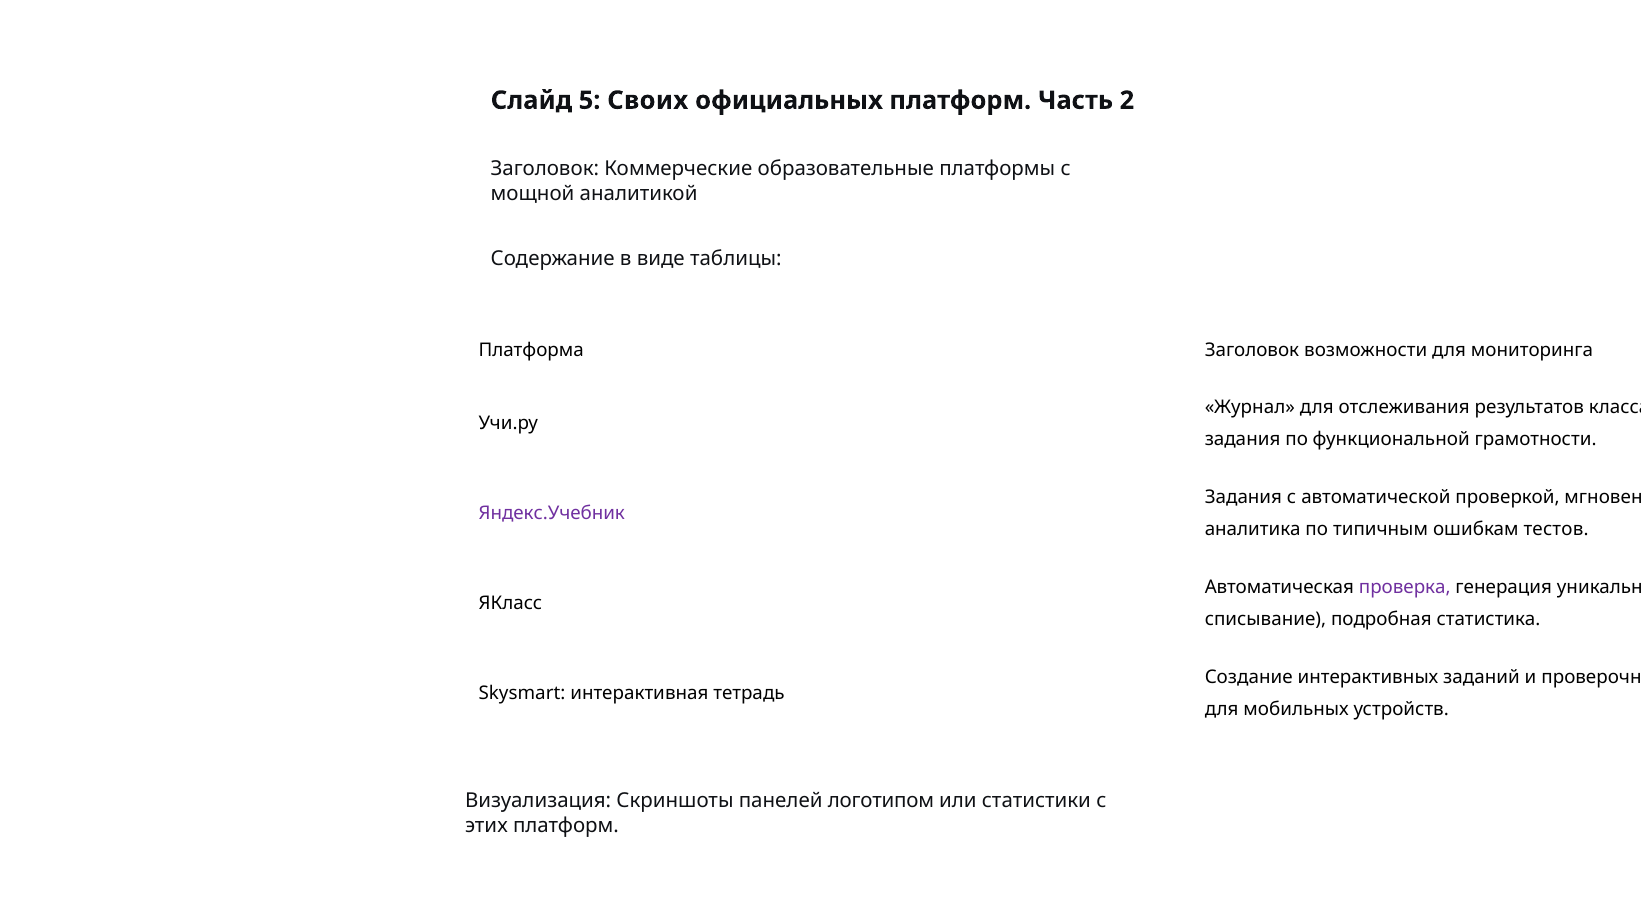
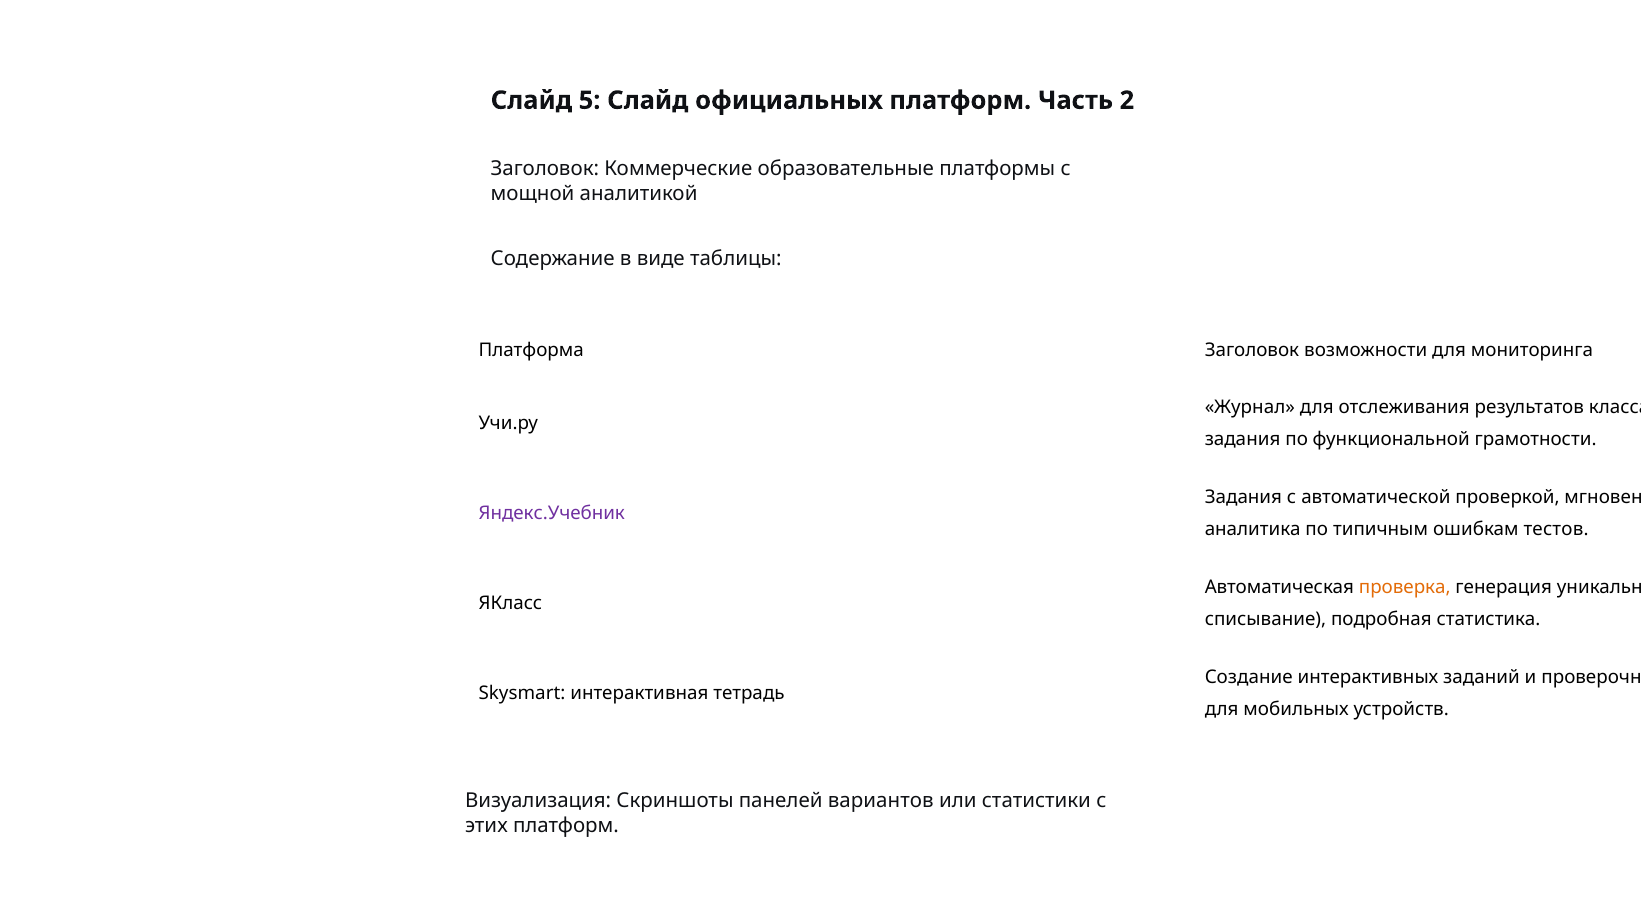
5 Своих: Своих -> Слайд (648, 100)
проверка colour: purple -> orange (1405, 587)
панелей логотипом: логотипом -> вариантов (881, 801)
